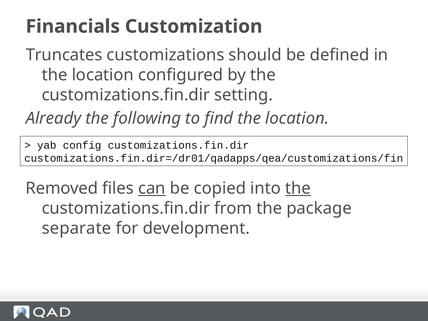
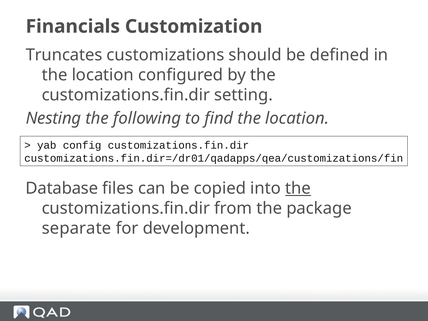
Already: Already -> Nesting (53, 118)
Removed: Removed -> Database (62, 188)
can underline: present -> none (152, 188)
